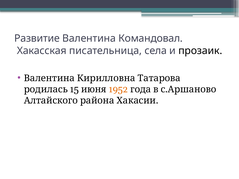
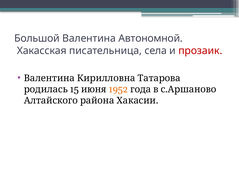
Развитие: Развитие -> Большой (37, 38)
Командовал: Командовал -> Автономной (151, 38)
прозаик colour: black -> red (200, 51)
